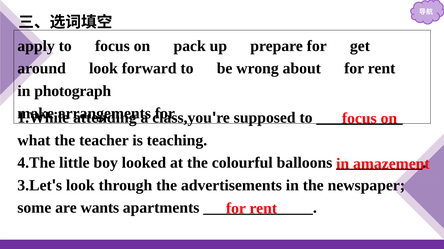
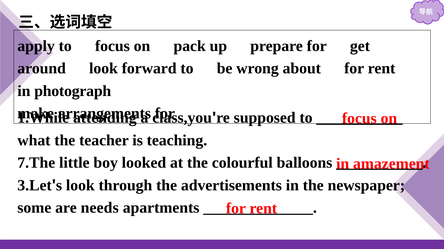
4.The: 4.The -> 7.The (36, 163)
wants: wants -> needs (100, 208)
